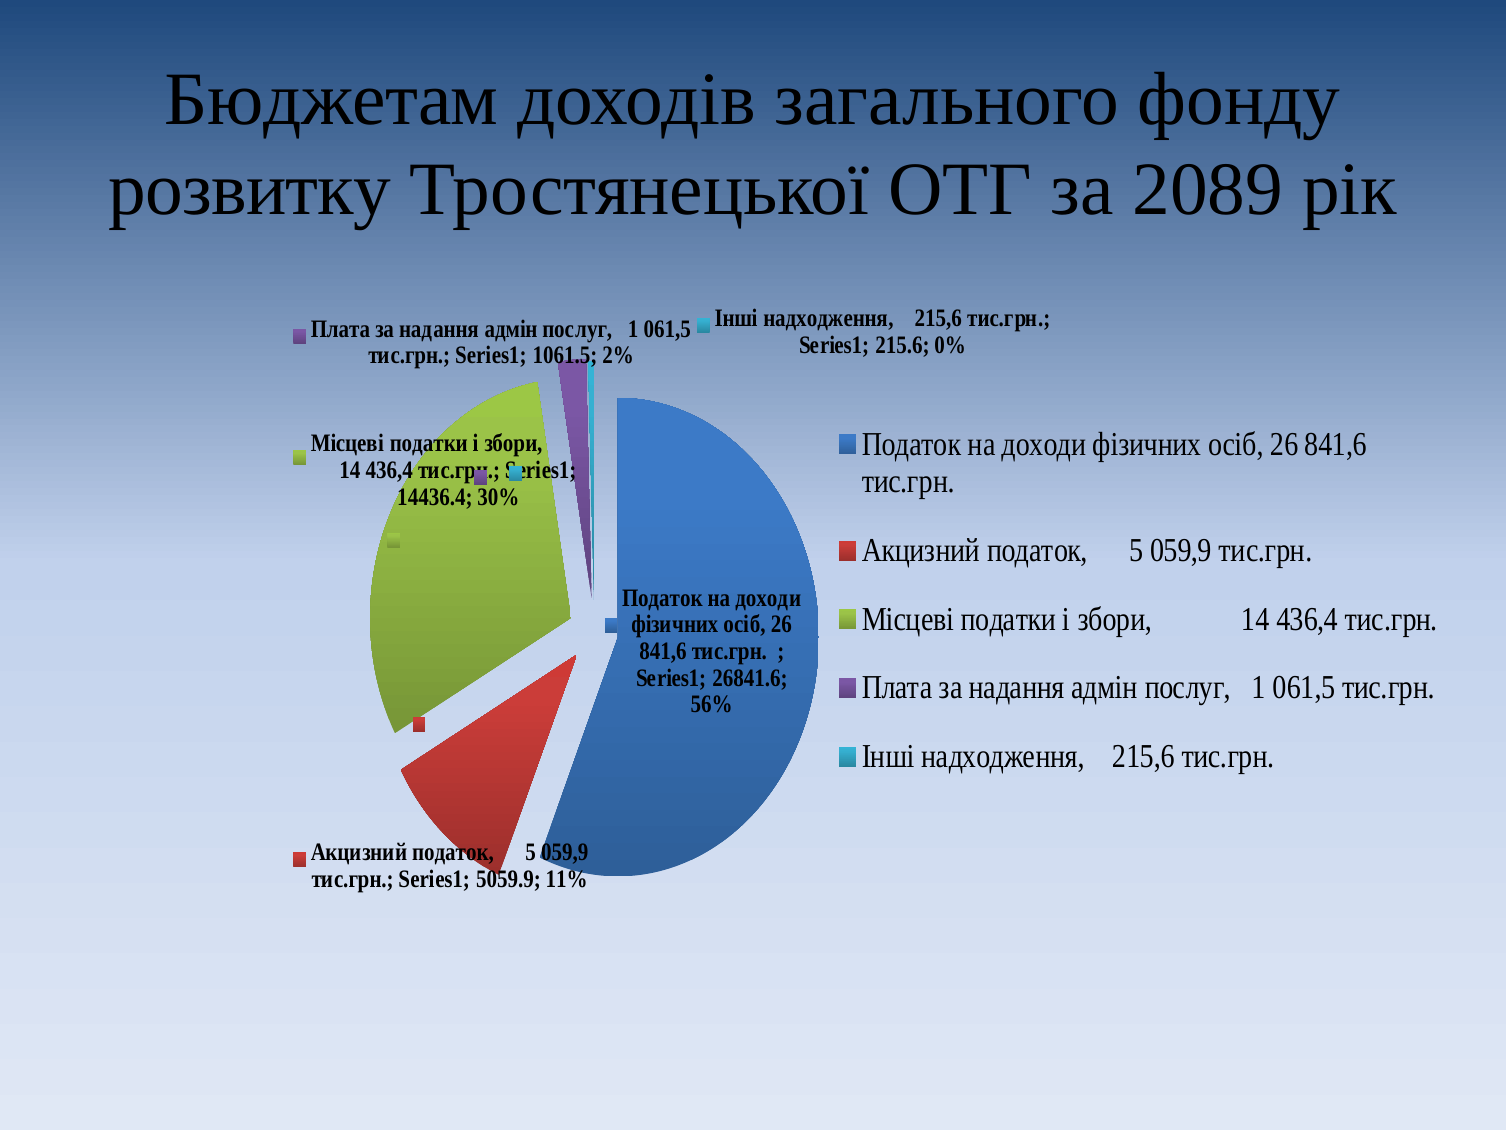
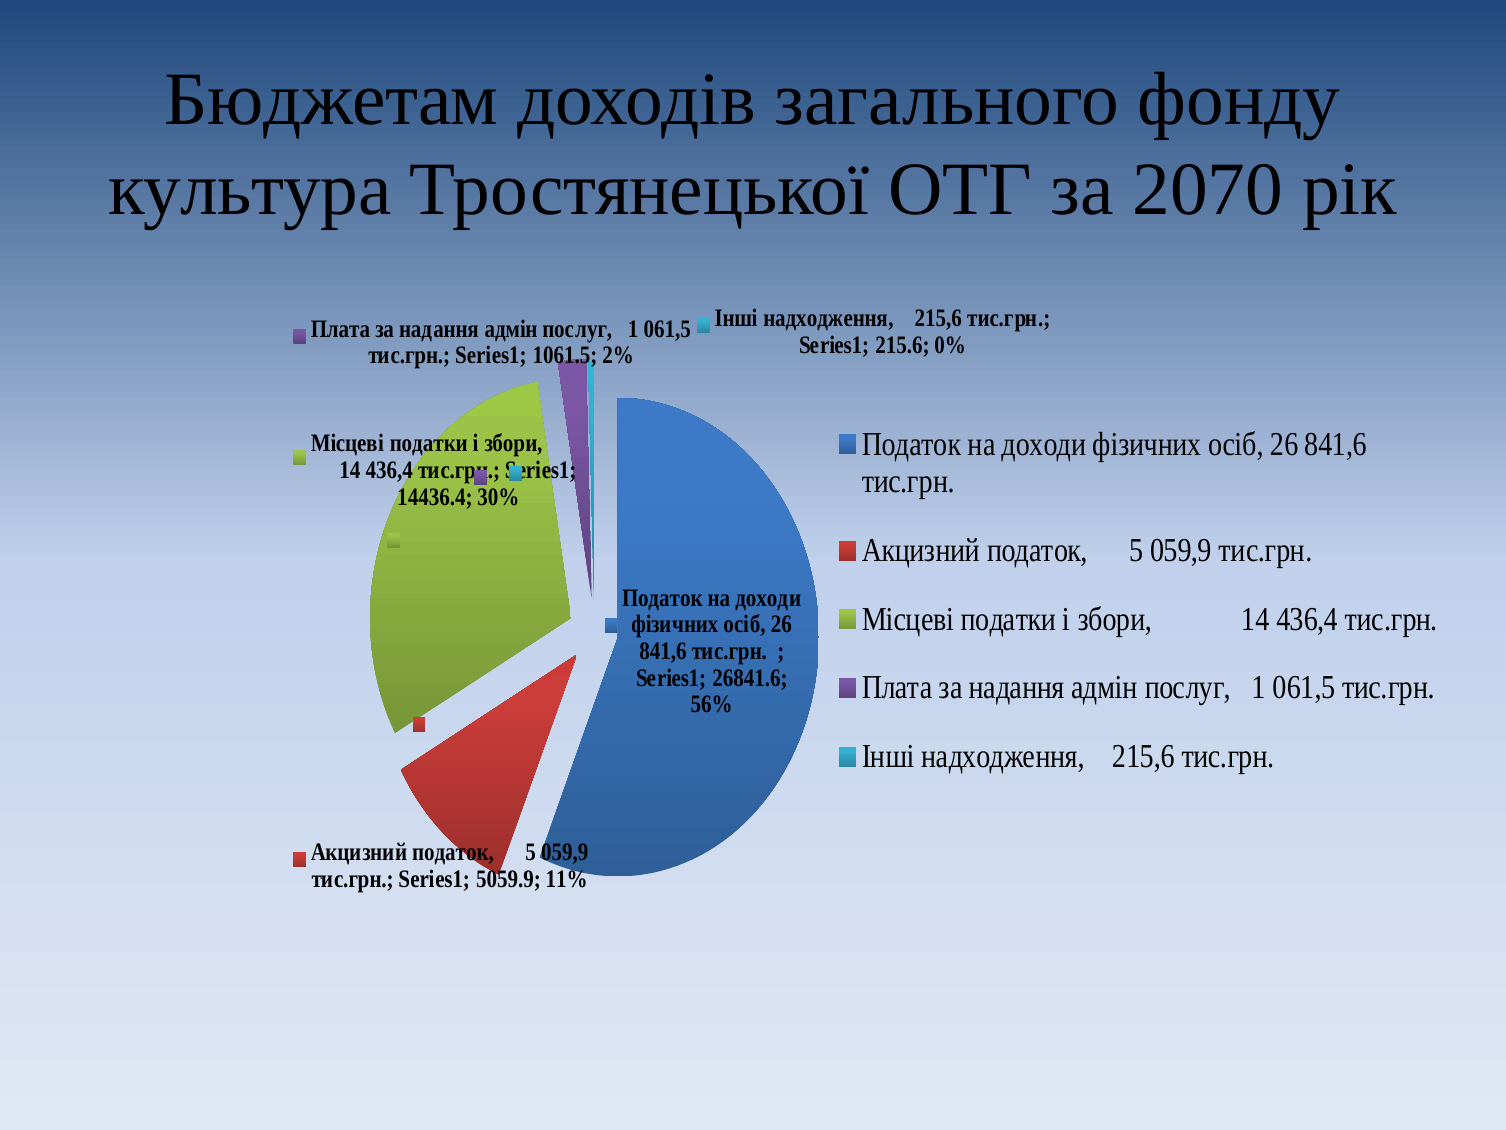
розвитку: розвитку -> культура (250, 190)
2089: 2089 -> 2070 (1208, 190)
